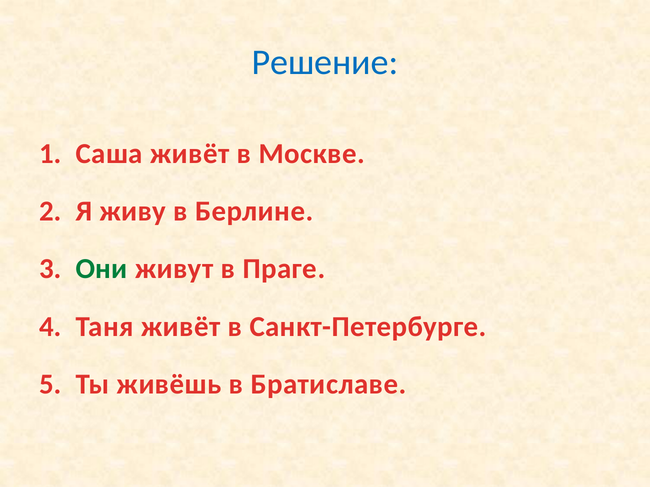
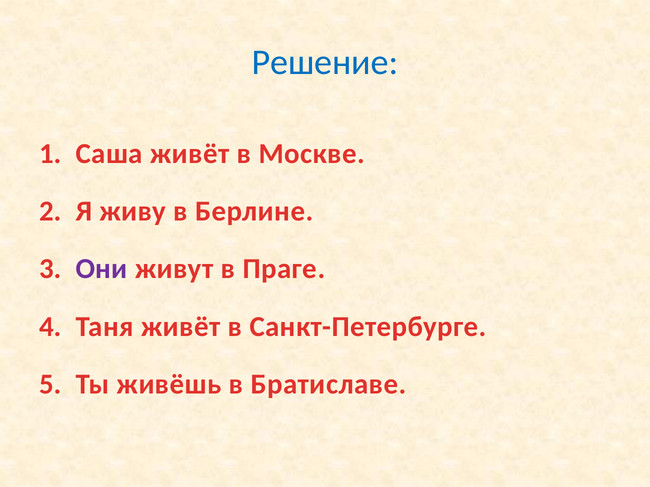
Они colour: green -> purple (102, 269)
